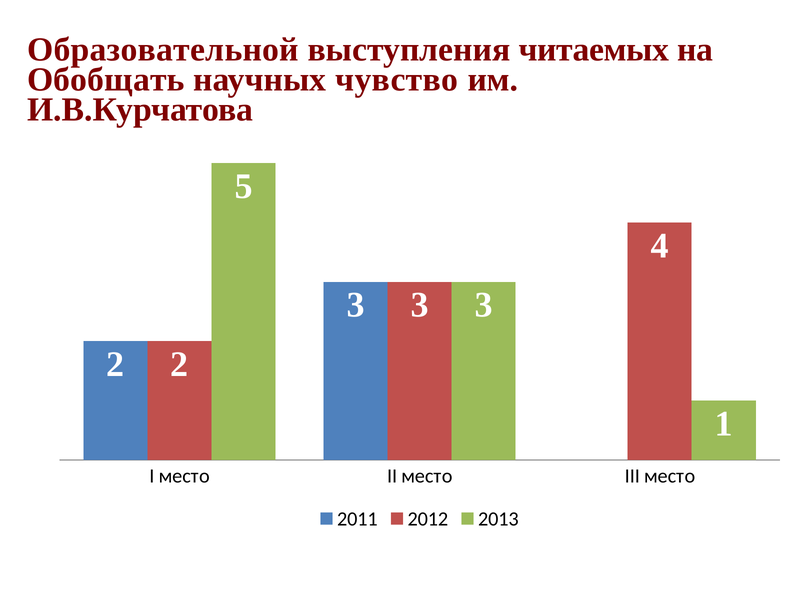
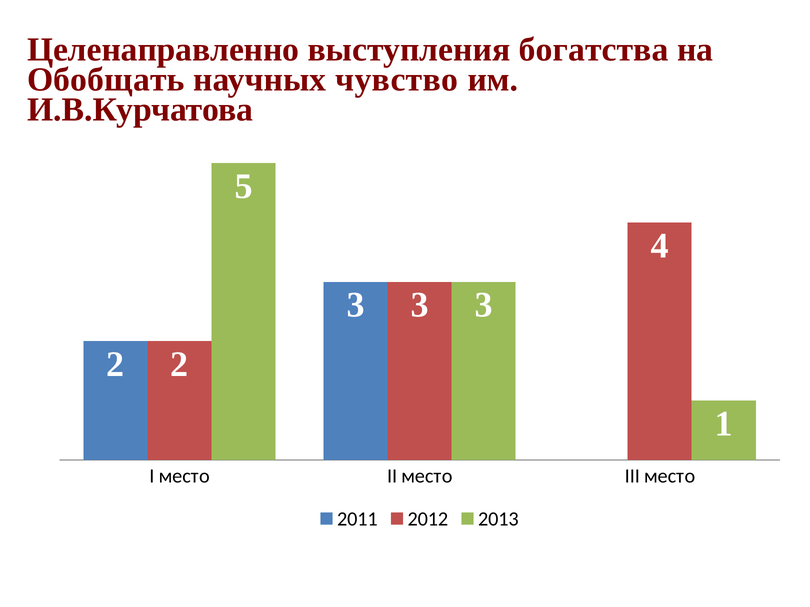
Образовательной: Образовательной -> Целенаправленно (163, 50)
читаемых: читаемых -> богатства (594, 50)
